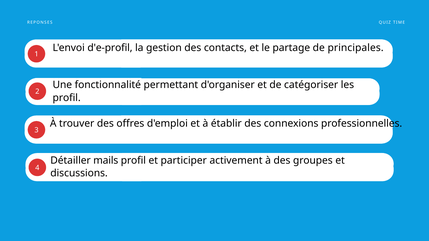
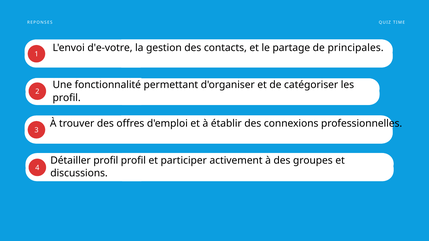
d'e-profil: d'e-profil -> d'e-votre (110, 48)
Détailler mails: mails -> profil (106, 161)
